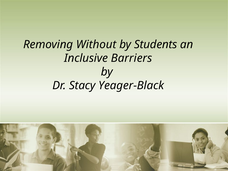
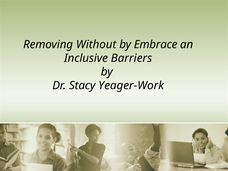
Students: Students -> Embrace (156, 44)
Yeager-Black: Yeager-Black -> Yeager-Work (131, 86)
